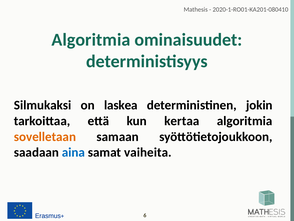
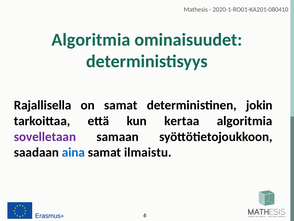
Silmukaksi: Silmukaksi -> Rajallisella (43, 105)
on laskea: laskea -> samat (121, 105)
sovelletaan colour: orange -> purple (45, 136)
vaiheita: vaiheita -> ilmaistu (148, 152)
